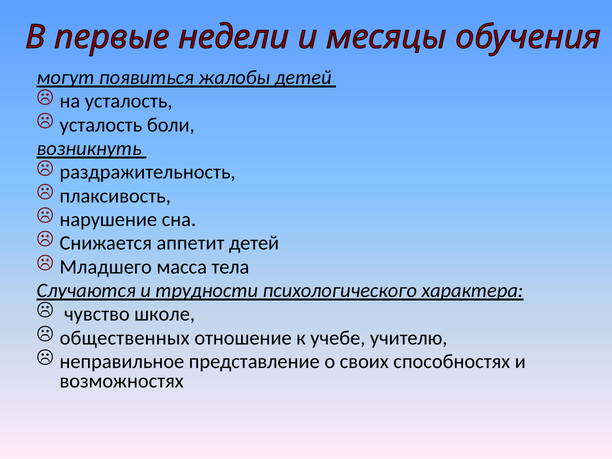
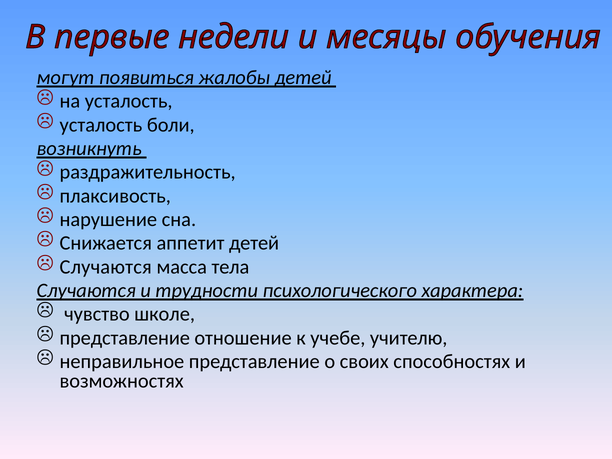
Младшего: Младшего -> Случаются (106, 267)
общественных: общественных -> представление (125, 338)
